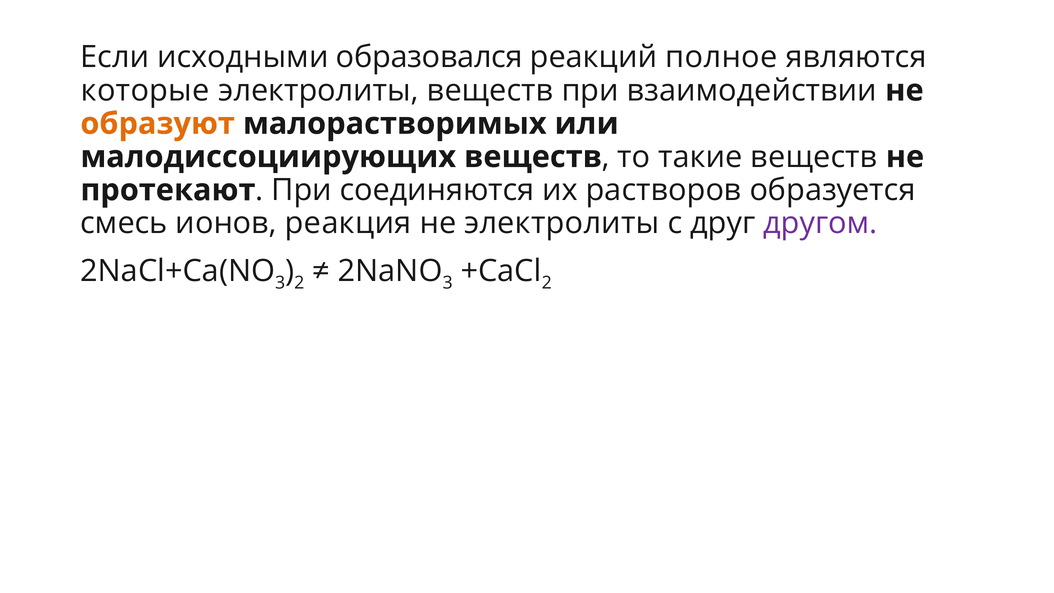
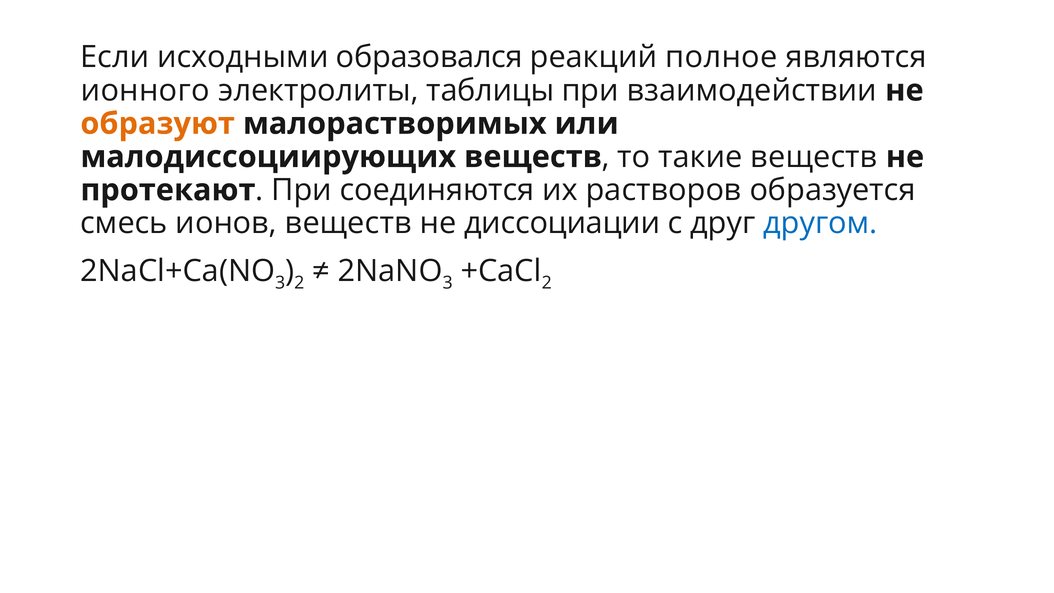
которые: которые -> ионного (145, 90)
электролиты веществ: веществ -> таблицы (490, 90)
ионов реакция: реакция -> веществ (348, 223)
не электролиты: электролиты -> диссоциации (562, 223)
другом colour: purple -> blue (820, 223)
